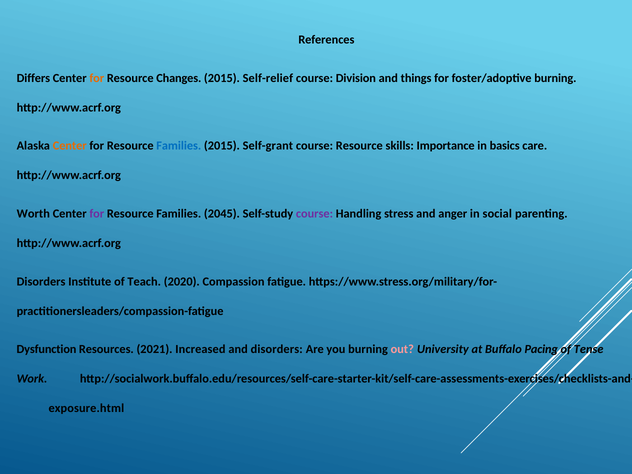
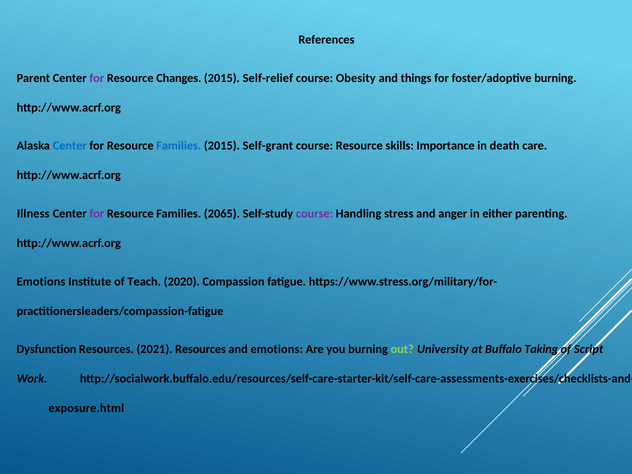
Differs: Differs -> Parent (33, 78)
for colour: orange -> purple (97, 78)
Division: Division -> Obesity (356, 78)
Center colour: orange -> blue (70, 146)
basics: basics -> death (505, 146)
Worth: Worth -> Illness (33, 214)
2045: 2045 -> 2065 (222, 214)
social: social -> either (497, 214)
Disorders: Disorders -> Emotions (41, 282)
2021 Increased: Increased -> Resources (201, 349)
and disorders: disorders -> emotions (277, 349)
out colour: pink -> light green (402, 349)
Pacing: Pacing -> Taking (541, 349)
Tense: Tense -> Script (589, 349)
